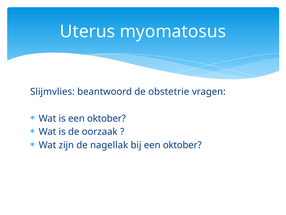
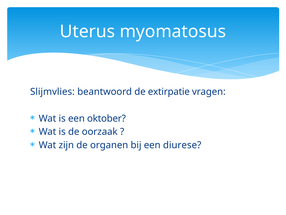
obstetrie: obstetrie -> extirpatie (169, 92)
nagellak: nagellak -> organen (109, 145)
bij een oktober: oktober -> diurese (182, 145)
